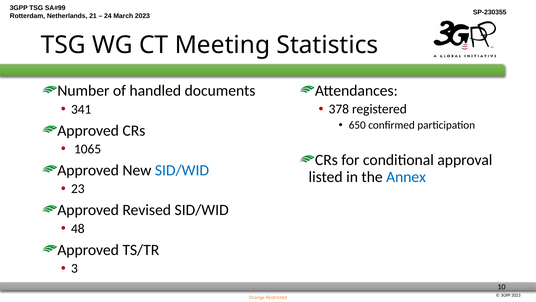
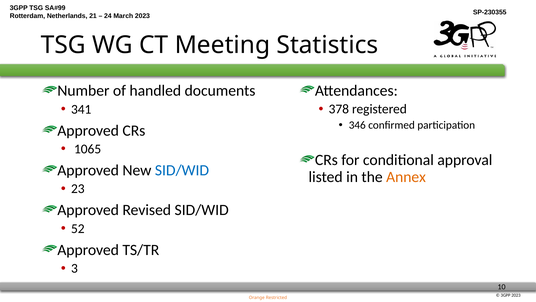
650: 650 -> 346 (357, 125)
Annex colour: blue -> orange (406, 177)
48: 48 -> 52 (78, 228)
